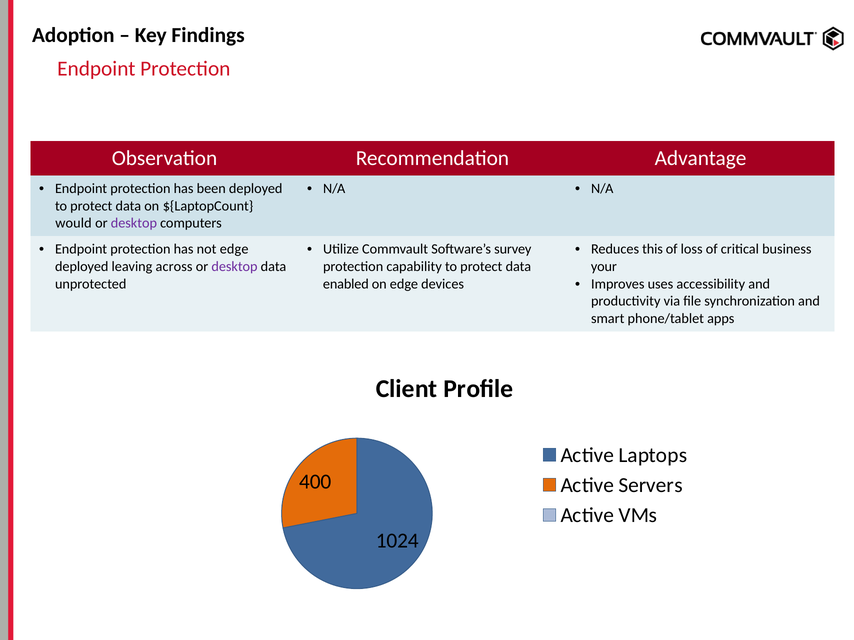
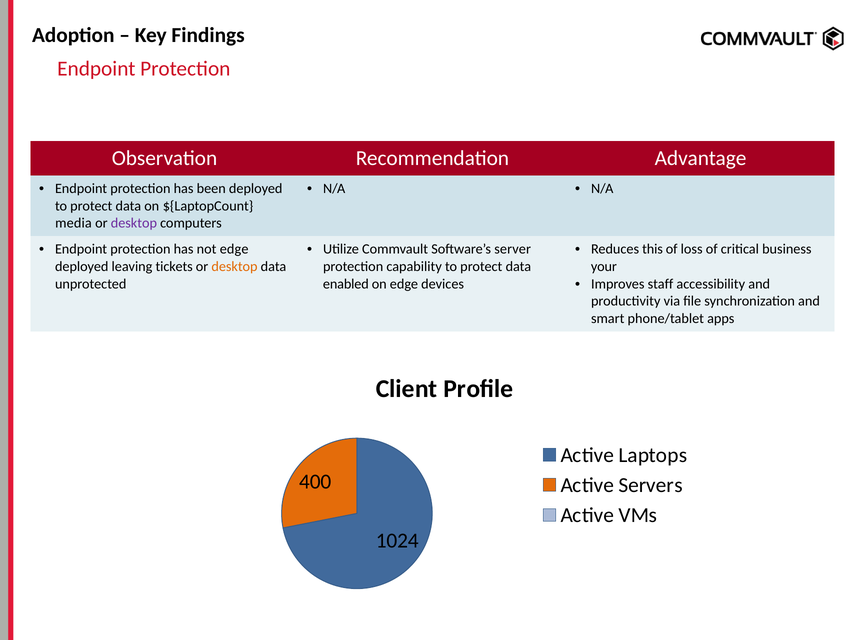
would: would -> media (73, 223)
survey: survey -> server (513, 249)
across: across -> tickets (174, 267)
desktop colour: purple -> orange (235, 267)
uses: uses -> staff (660, 284)
